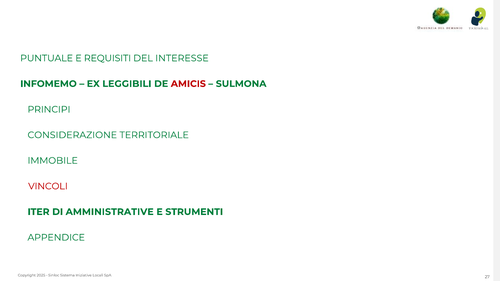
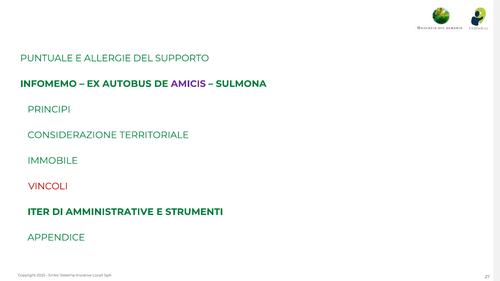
REQUISITI: REQUISITI -> ALLERGIE (108, 58)
INTERESSE: INTERESSE -> SUPPORTO (182, 58)
LEGGIBILI: LEGGIBILI -> AUTOBUS (127, 84)
AMICIS colour: red -> purple (188, 84)
